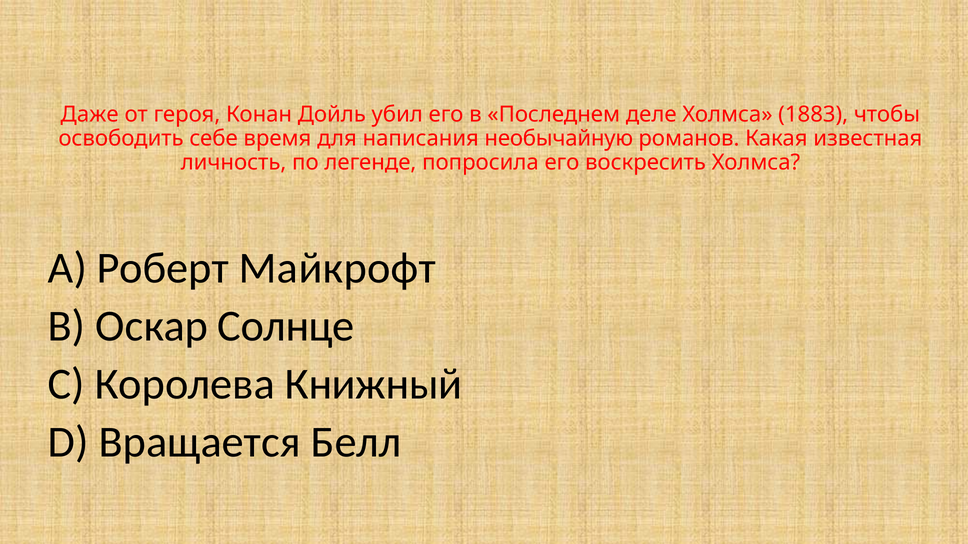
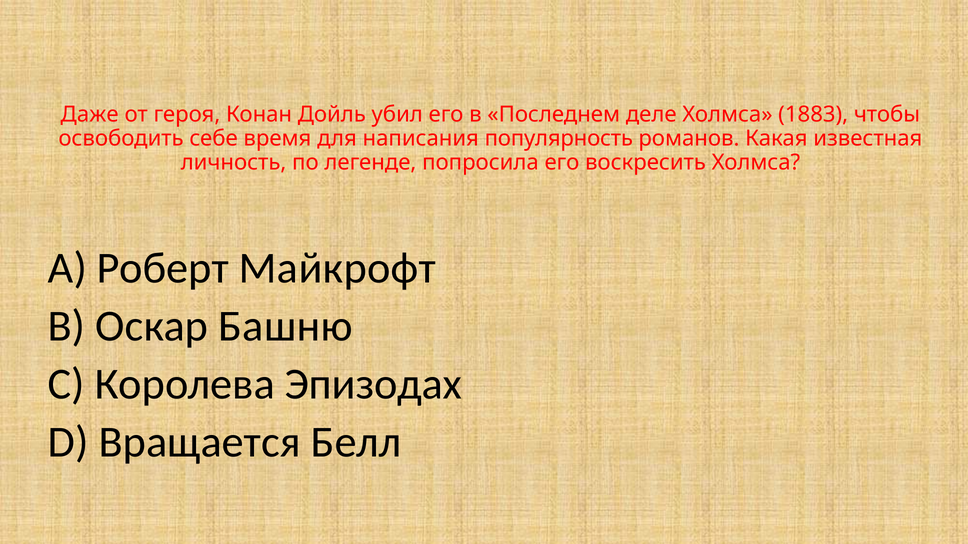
необычайную: необычайную -> популярность (559, 138)
Солнце: Солнце -> Башню (285, 326)
Книжный: Книжный -> Эпизодах (373, 384)
